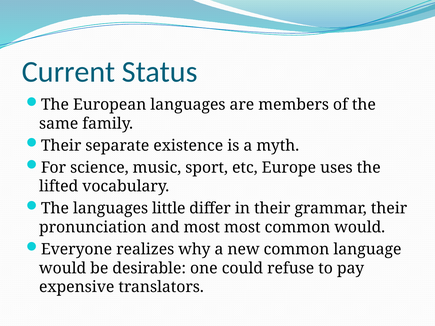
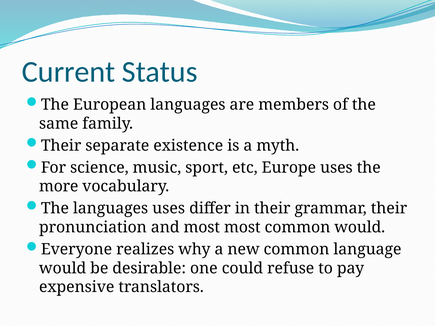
lifted: lifted -> more (59, 187)
languages little: little -> uses (169, 209)
